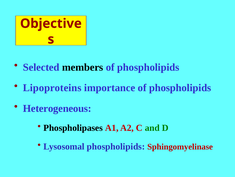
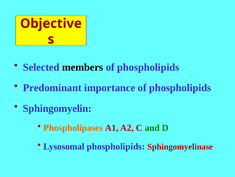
Lipoproteins: Lipoproteins -> Predominant (52, 87)
Heterogeneous: Heterogeneous -> Sphingomyelin (57, 108)
Phospholipases colour: black -> orange (73, 127)
